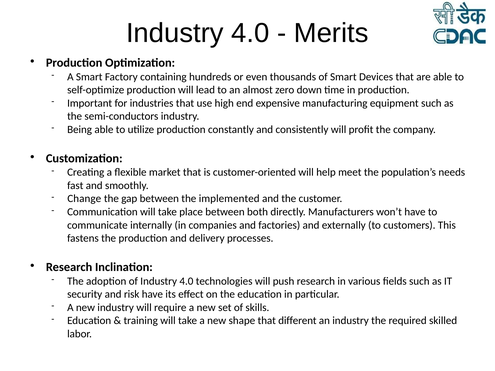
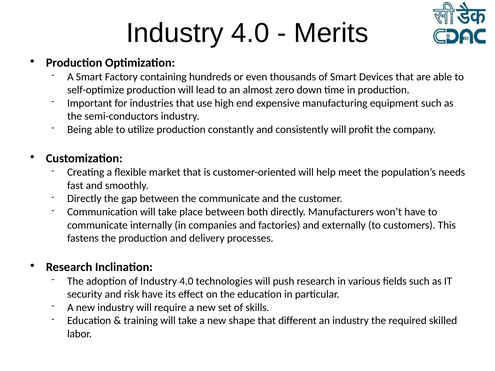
Change: Change -> Directly (84, 199)
the implemented: implemented -> communicate (229, 199)
